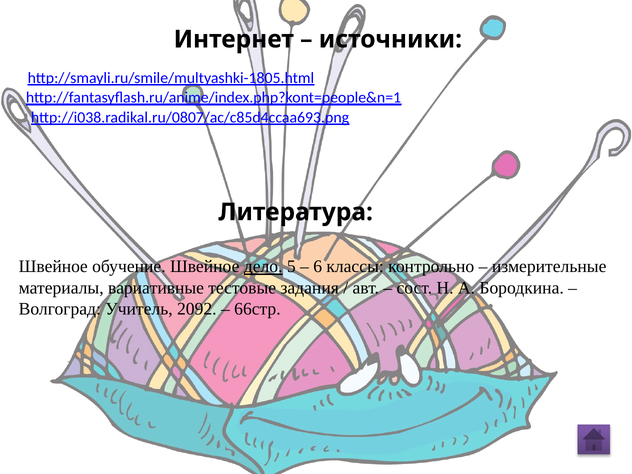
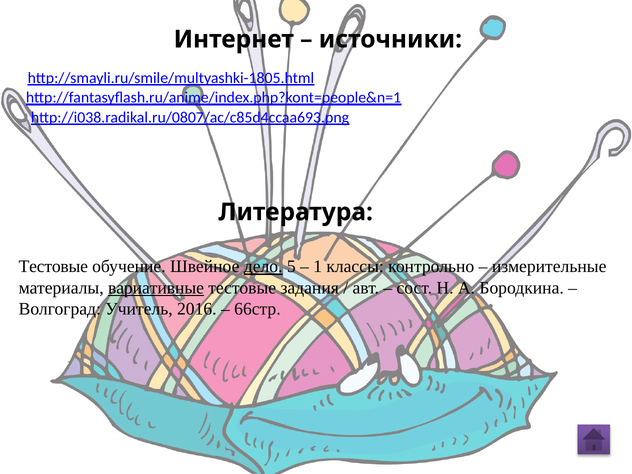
Швейное: Швейное -> Тестовые (53, 267)
6: 6 -> 1 (318, 267)
вариативные underline: none -> present (156, 288)
2092: 2092 -> 2016 (197, 309)
